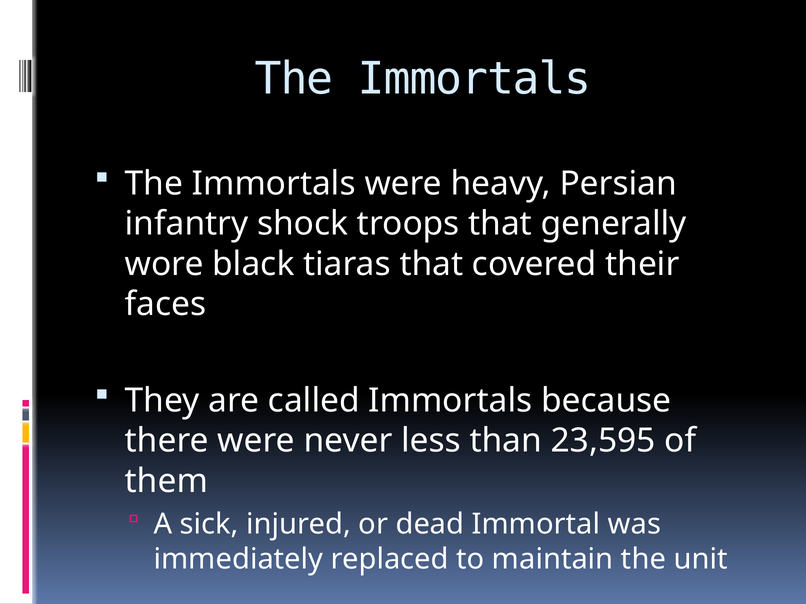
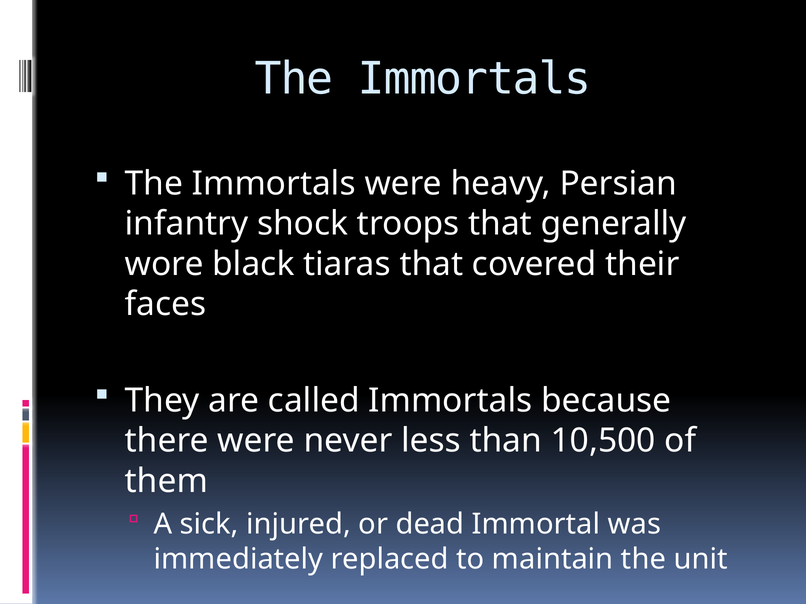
23,595: 23,595 -> 10,500 (603, 441)
